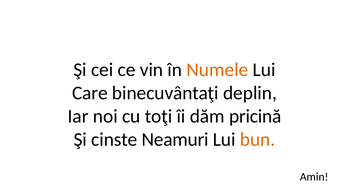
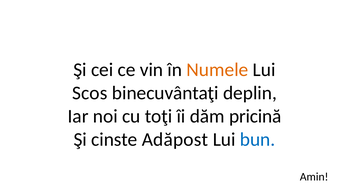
Care: Care -> Scos (90, 93)
Neamuri: Neamuri -> Adăpost (175, 140)
bun colour: orange -> blue (258, 140)
